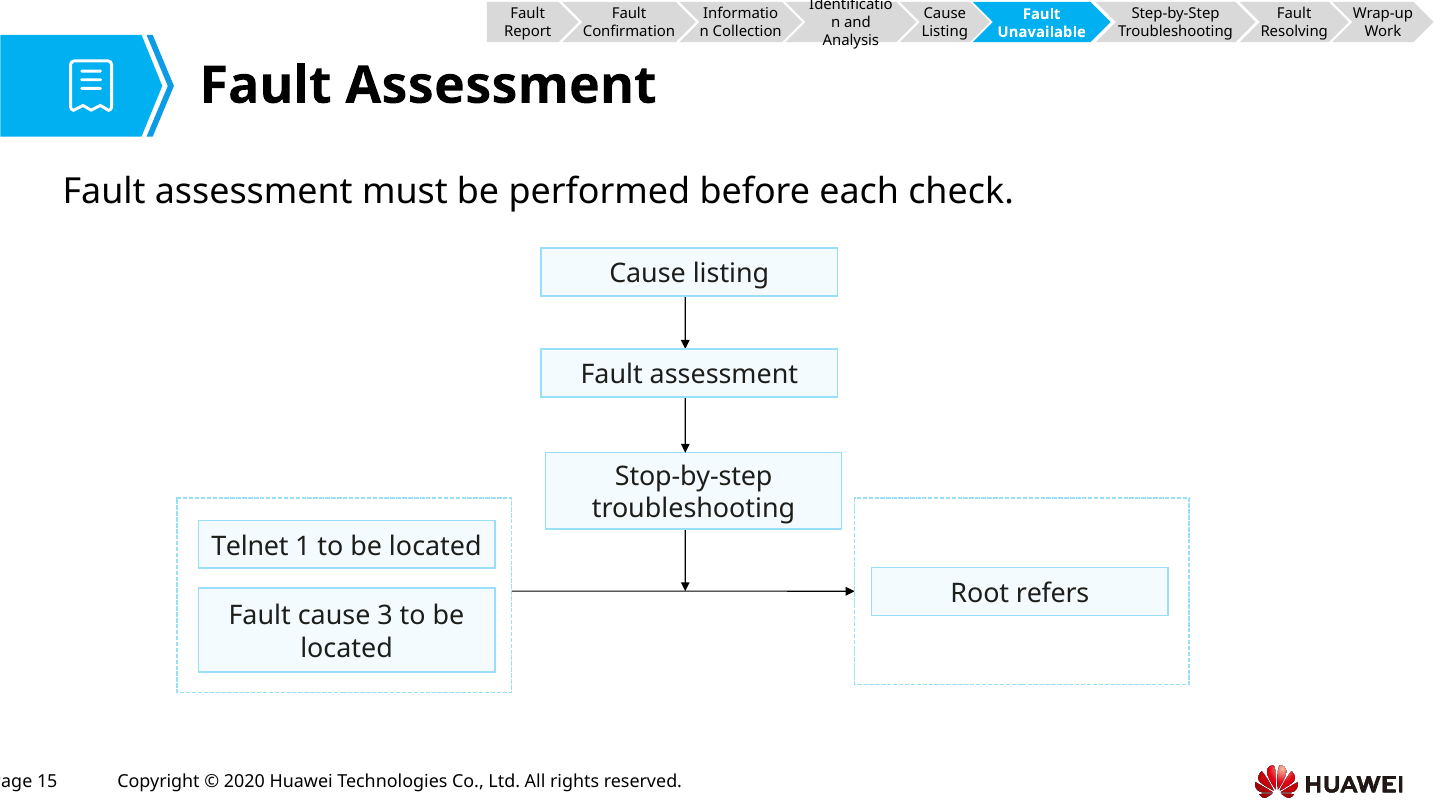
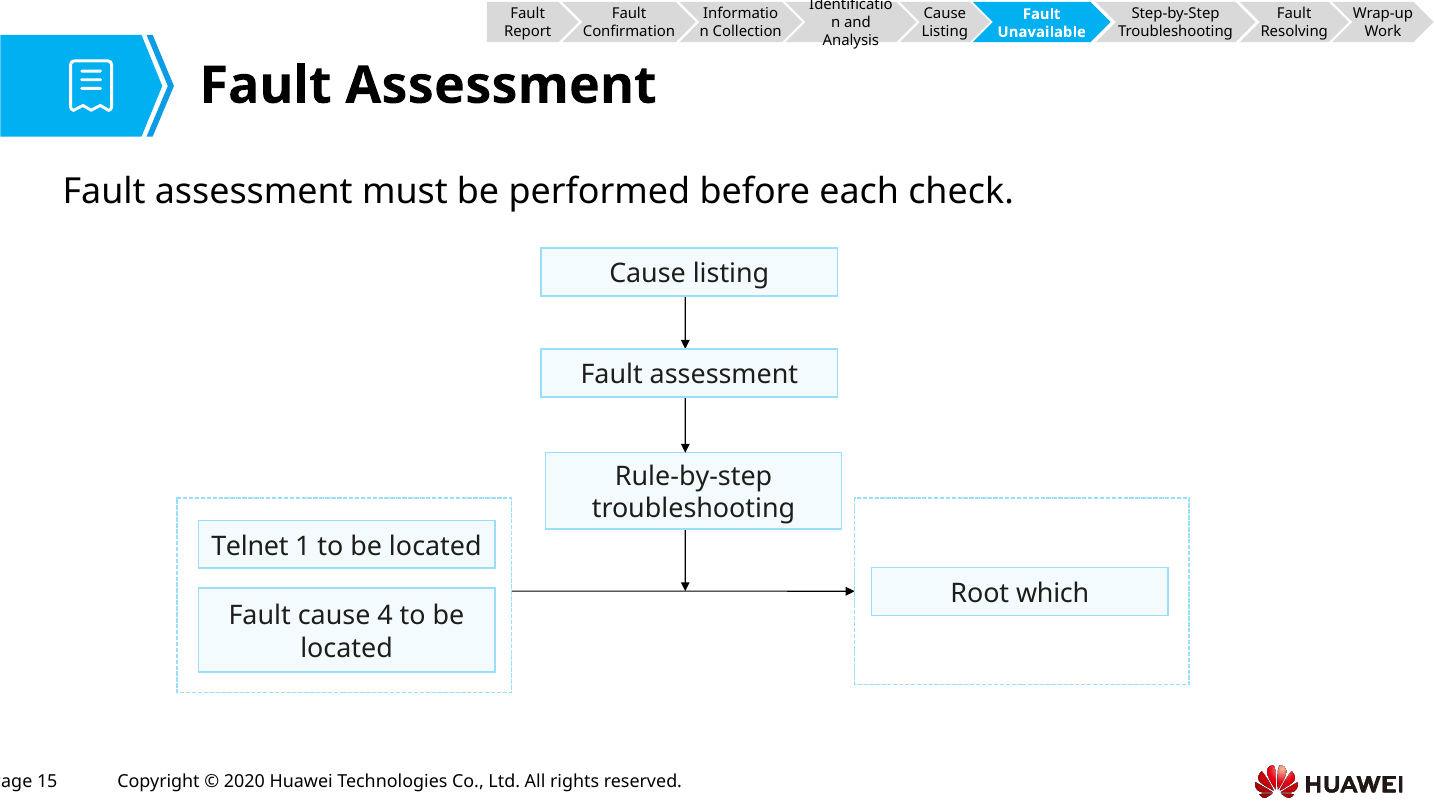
Stop-by-step: Stop-by-step -> Rule-by-step (694, 476)
refers: refers -> which (1053, 593)
3: 3 -> 4 (385, 616)
